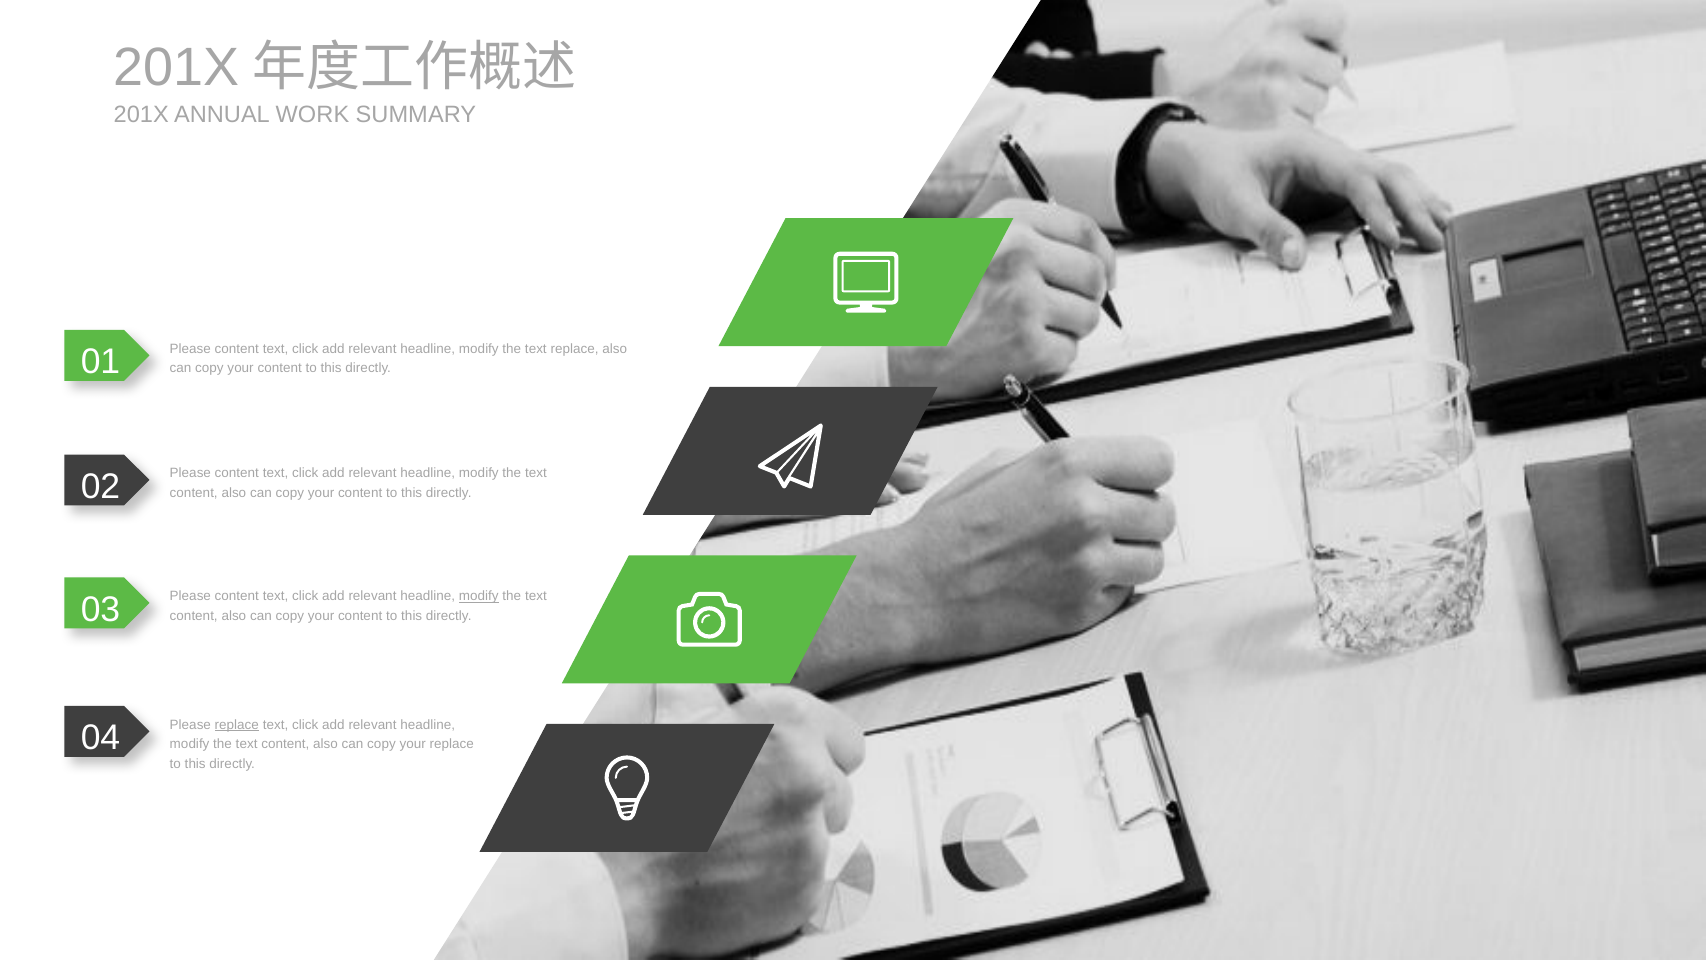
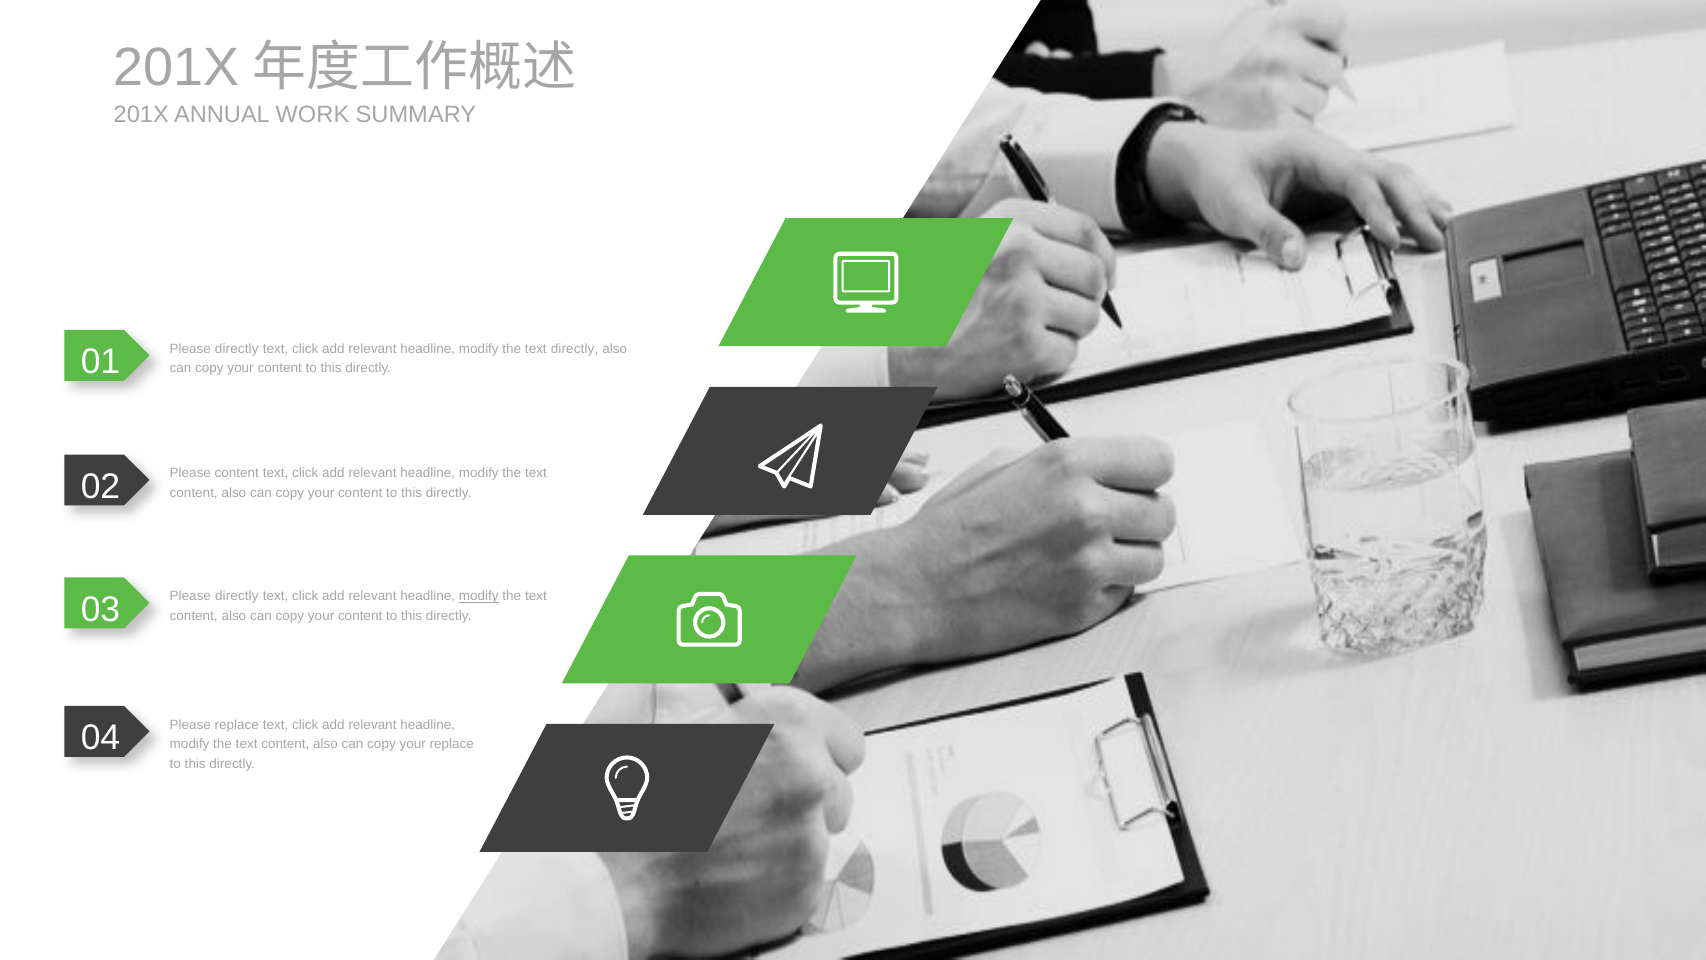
01 Please content: content -> directly (237, 349)
text replace: replace -> directly (575, 349)
03 Please content: content -> directly (237, 596)
replace underline: present -> none (237, 725)
